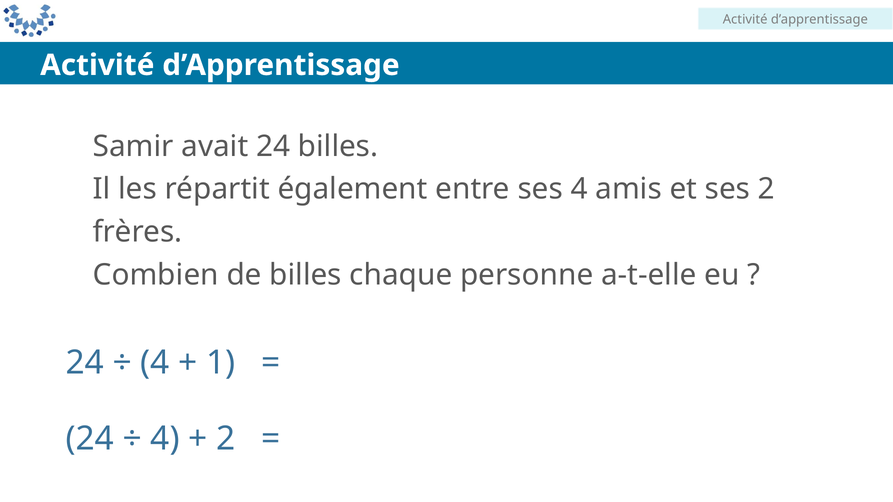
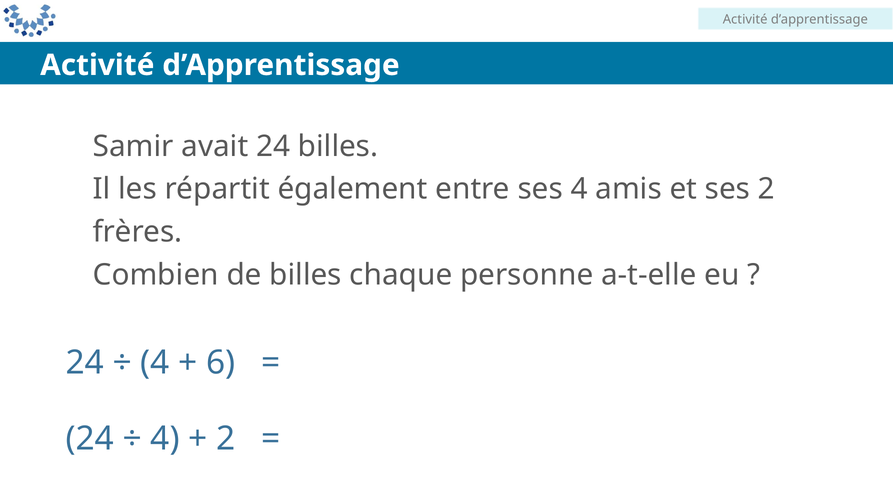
1: 1 -> 6 (221, 363)
